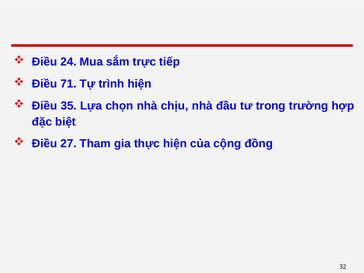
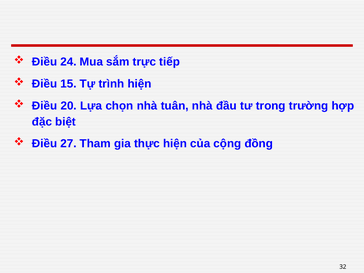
71: 71 -> 15 (68, 84)
35: 35 -> 20 (69, 106)
chịu: chịu -> tuân (175, 106)
